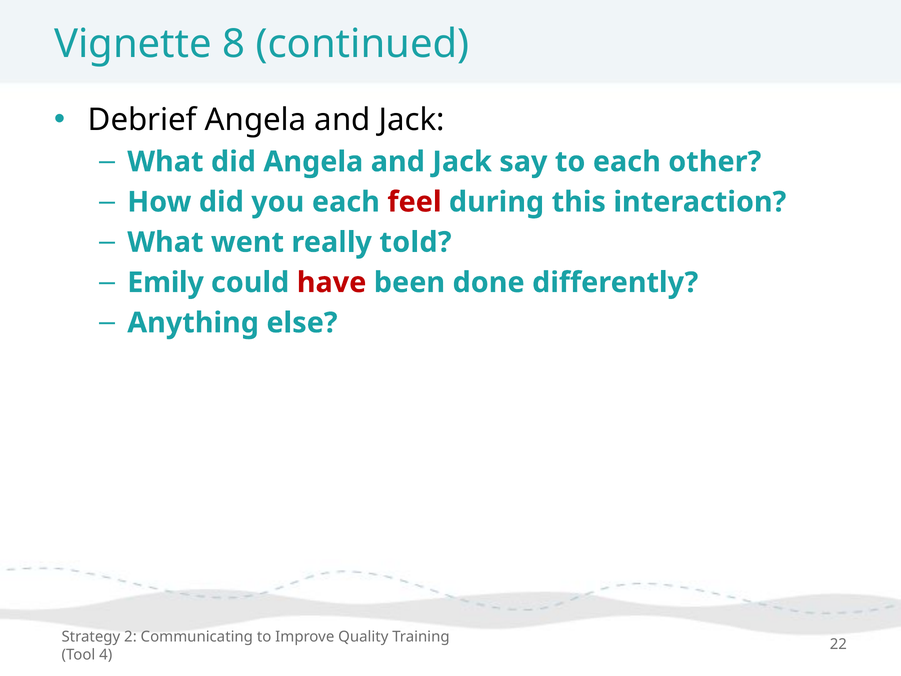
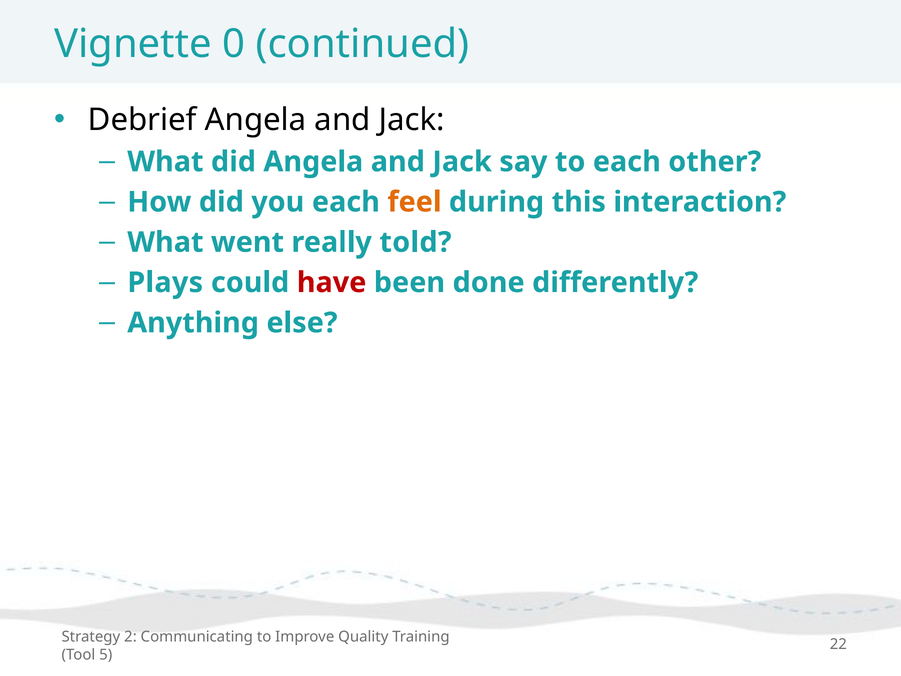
8: 8 -> 0 (234, 44)
feel colour: red -> orange (414, 202)
Emily: Emily -> Plays (165, 282)
4: 4 -> 5 (106, 654)
